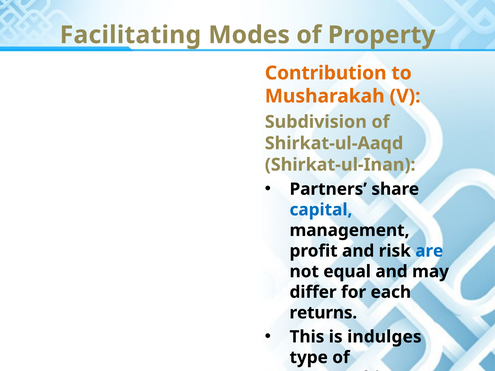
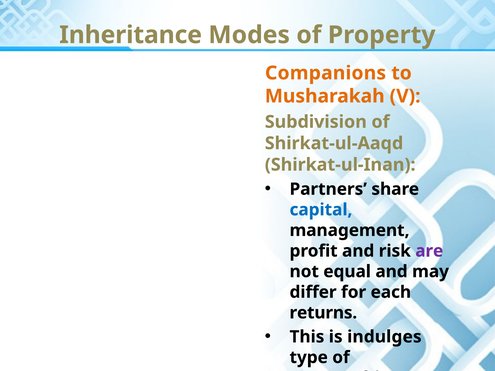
Facilitating: Facilitating -> Inheritance (131, 35)
Contribution: Contribution -> Companions (326, 73)
are colour: blue -> purple (429, 251)
